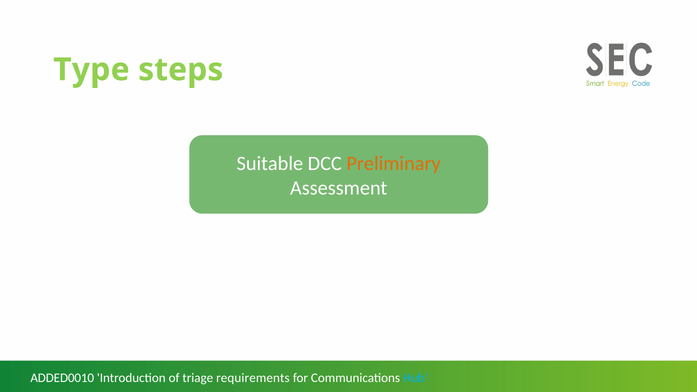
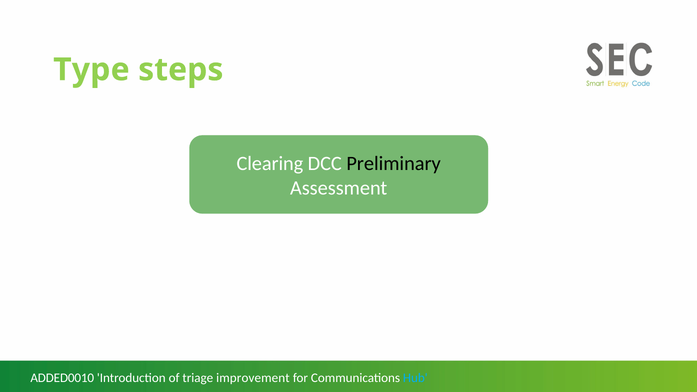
Suitable: Suitable -> Clearing (270, 164)
Preliminary colour: orange -> black (394, 164)
requirements: requirements -> improvement (253, 378)
